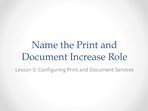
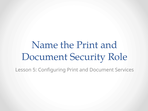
Increase: Increase -> Security (88, 57)
